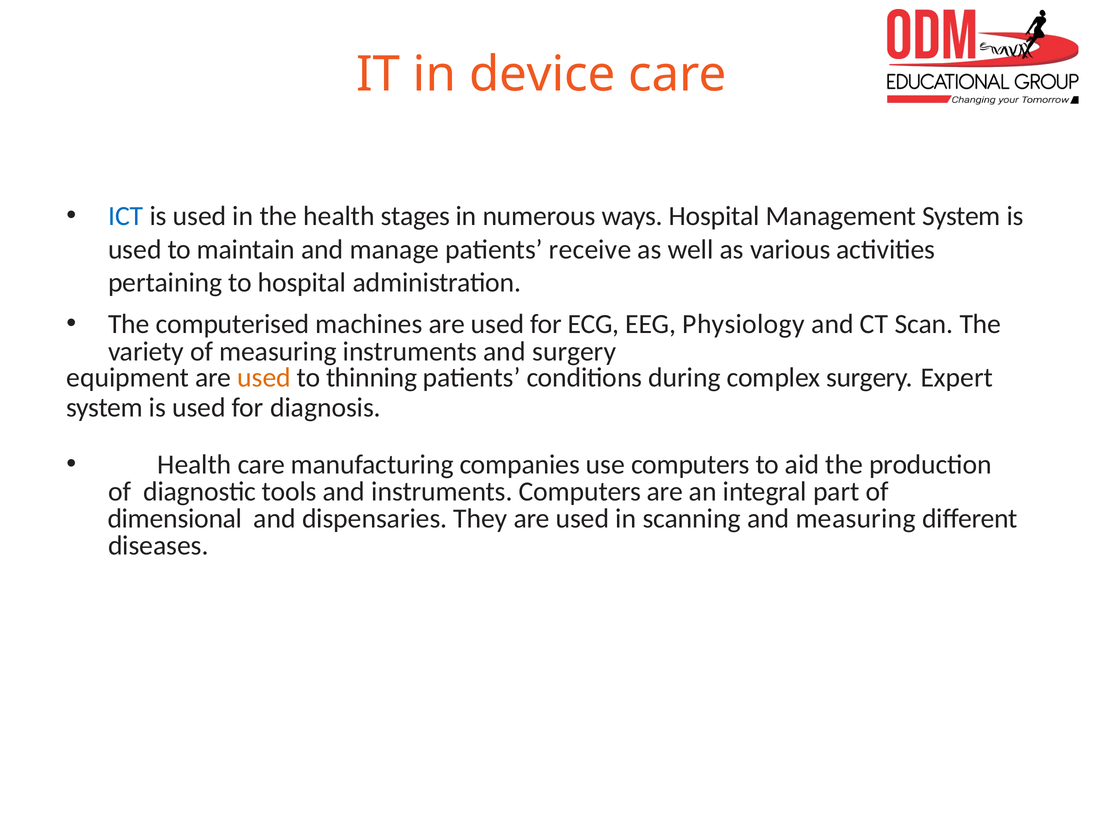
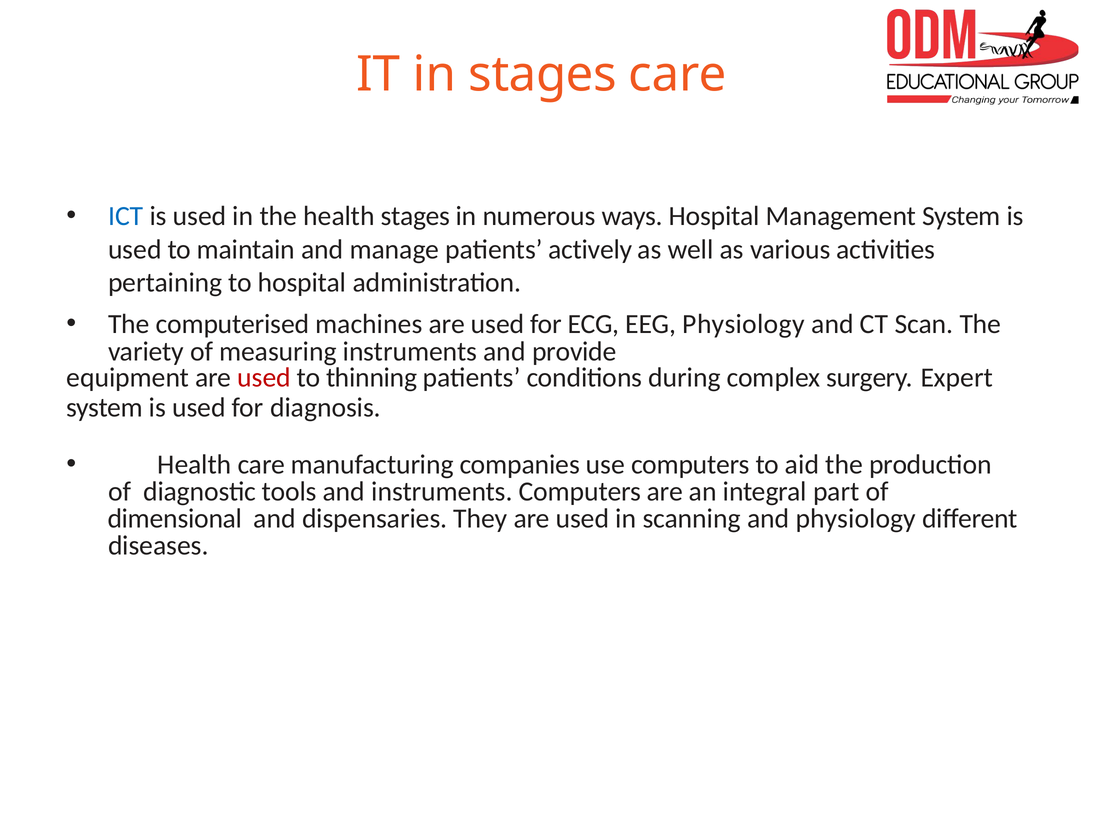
in device: device -> stages (543, 74)
receive: receive -> actively (590, 250)
and surgery: surgery -> provide (574, 352)
used colour: orange -> red (264, 378)
and measuring: measuring -> physiology (856, 519)
